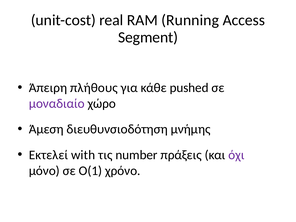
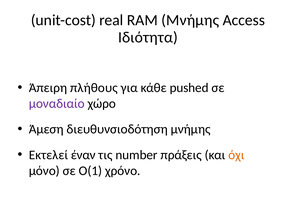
RAM Running: Running -> Μνήμης (190, 20)
Segment: Segment -> Ιδιότητα (148, 37)
with: with -> έναν (83, 155)
όχι colour: purple -> orange (236, 155)
